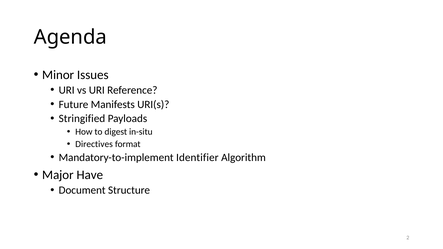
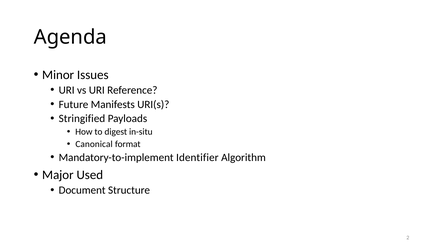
Directives: Directives -> Canonical (94, 144)
Have: Have -> Used (90, 175)
